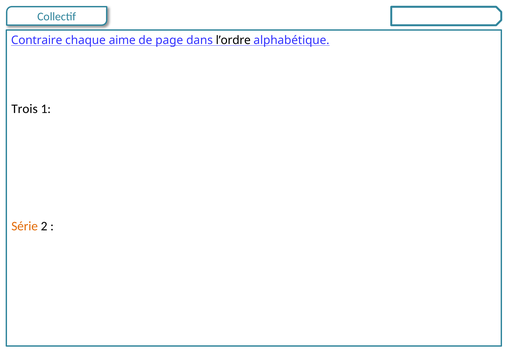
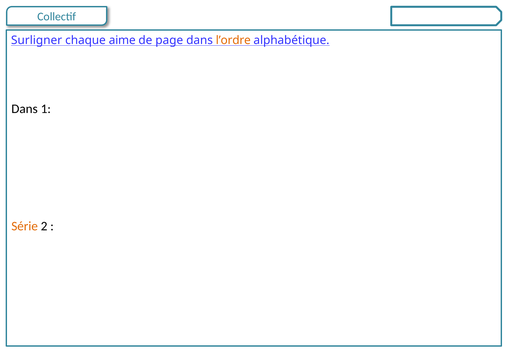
Contraire: Contraire -> Surligner (37, 40)
l’ordre colour: black -> orange (233, 40)
Trois: Trois -> Dans (25, 109)
